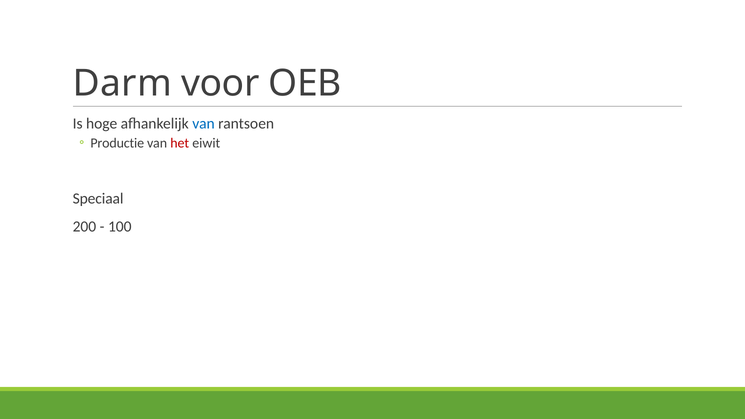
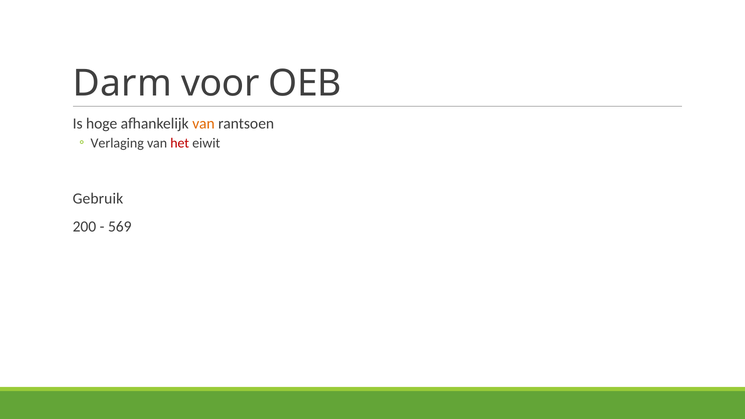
van colour: blue -> orange (203, 124)
Productie: Productie -> Verlaging (117, 143)
Speciaal: Speciaal -> Gebruik (98, 199)
100: 100 -> 569 (120, 227)
